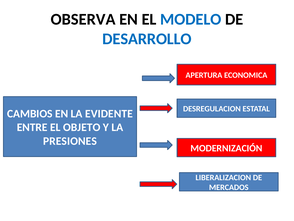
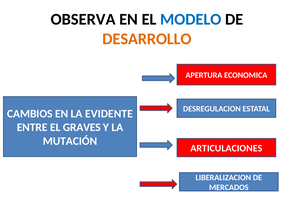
DESARROLLO colour: blue -> orange (147, 39)
OBJETO: OBJETO -> GRAVES (82, 127)
PRESIONES: PRESIONES -> MUTACIÓN (70, 141)
MODERNIZACIÓN: MODERNIZACIÓN -> ARTICULACIONES (226, 148)
